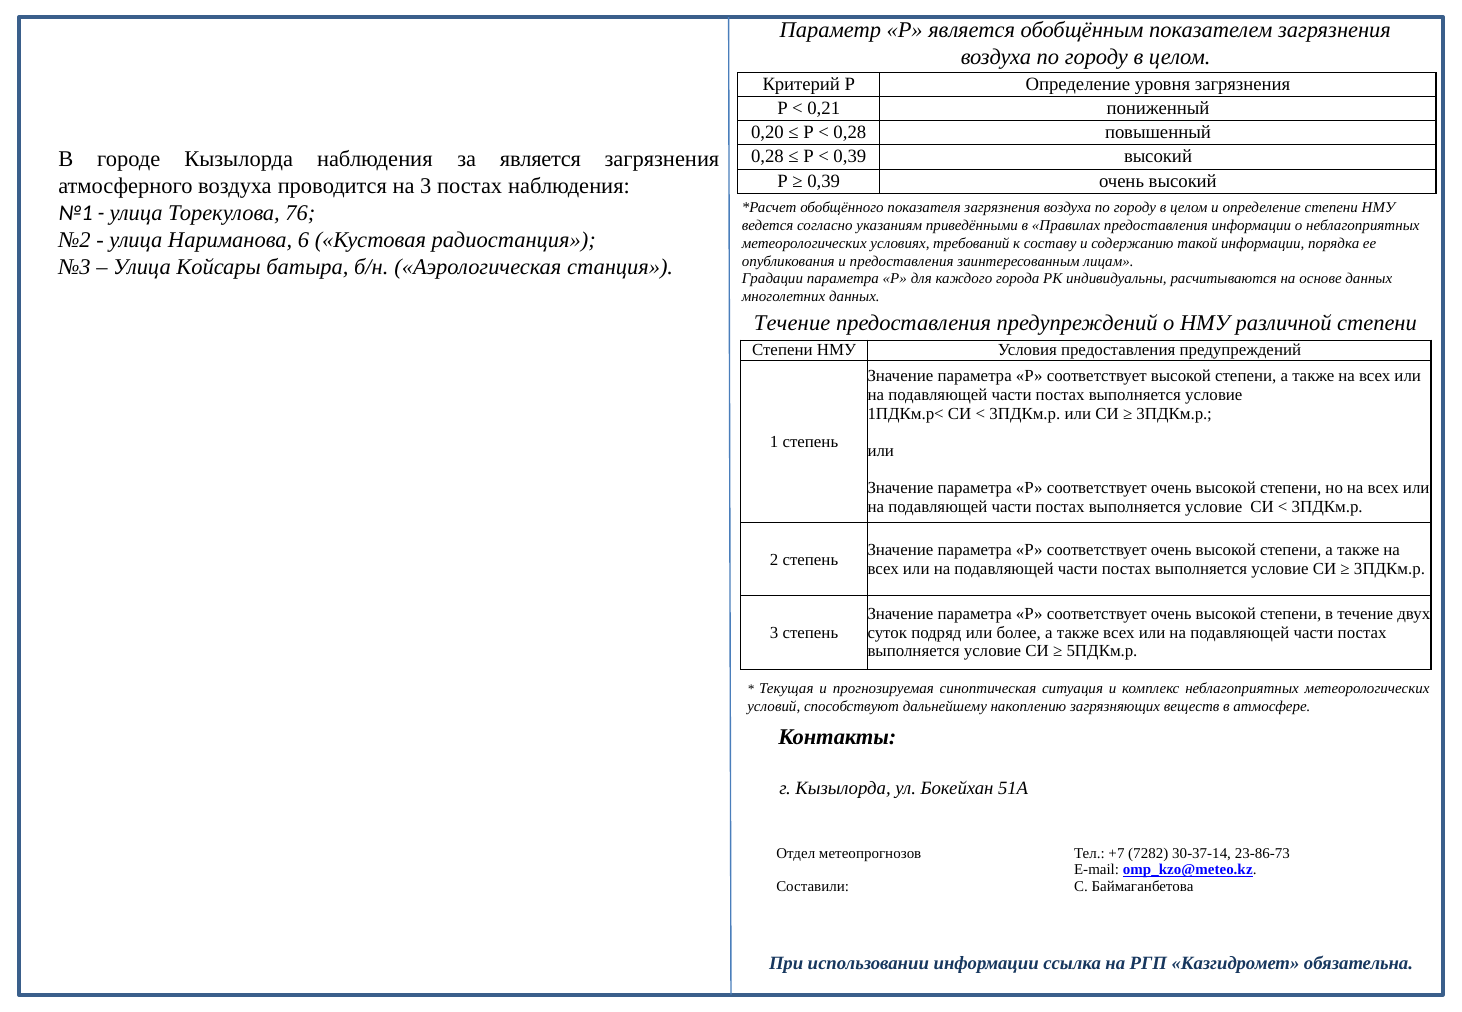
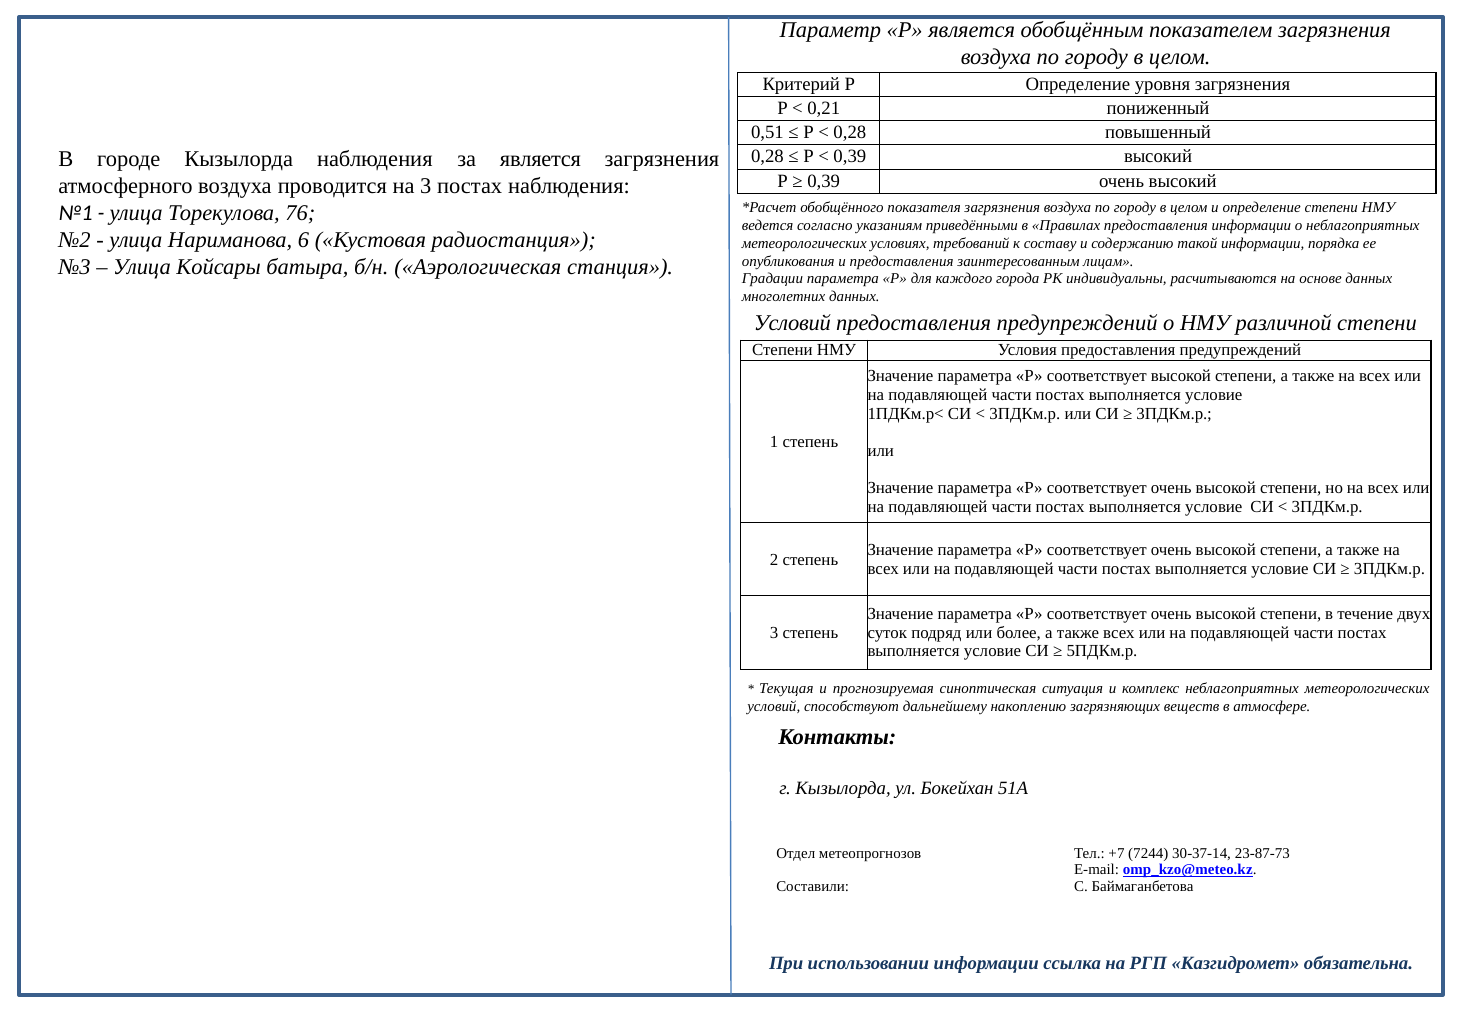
0,20: 0,20 -> 0,51 (767, 133)
Течение: Течение -> Условий (792, 323)
7282: 7282 -> 7244 (1148, 853)
23-86-73: 23-86-73 -> 23-87-73 (1262, 853)
